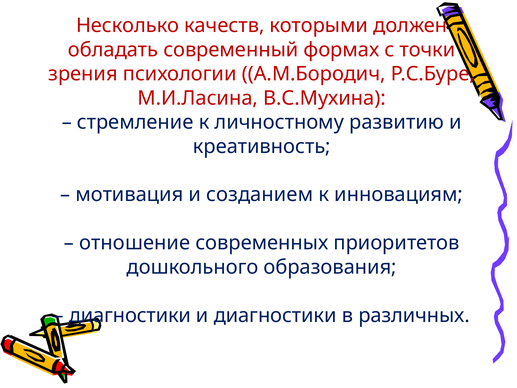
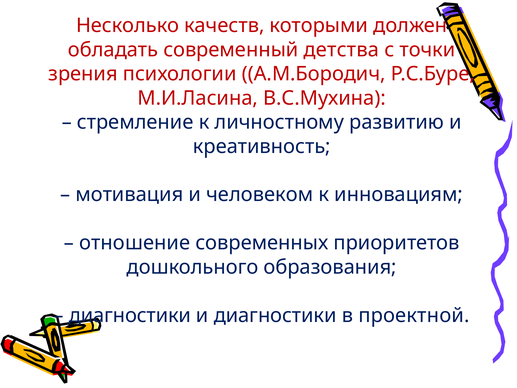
формах: формах -> детства (341, 50)
созданием: созданием -> человеком (260, 195)
различных: различных -> проектной (414, 315)
